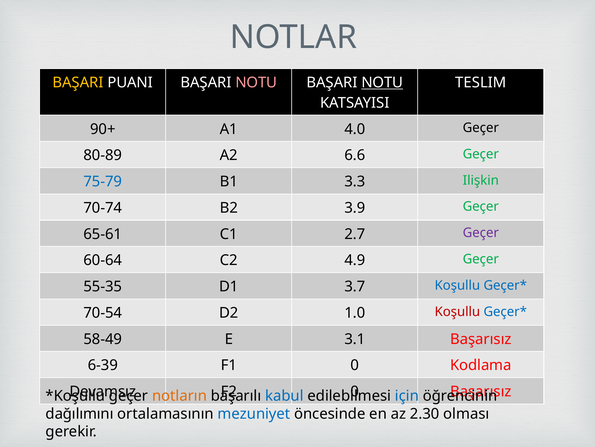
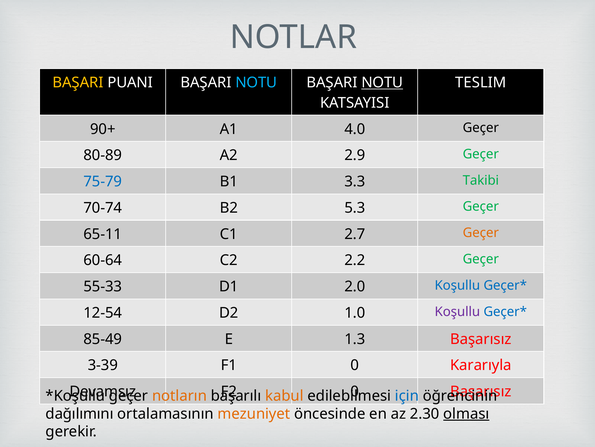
NOTU colour: pink -> light blue (256, 82)
6.6: 6.6 -> 2.9 (355, 155)
Ilişkin: Ilişkin -> Takibi (481, 180)
3.9: 3.9 -> 5.3 (355, 208)
65-61: 65-61 -> 65-11 (103, 234)
Geçer colour: purple -> orange (481, 232)
4.9: 4.9 -> 2.2 (355, 260)
55-35: 55-35 -> 55-33 (103, 286)
3.7: 3.7 -> 2.0 (355, 286)
70-54: 70-54 -> 12-54 (103, 312)
Koşullu colour: red -> purple (457, 311)
58-49: 58-49 -> 85-49 (103, 339)
3.1: 3.1 -> 1.3 (355, 339)
6-39: 6-39 -> 3-39 (103, 365)
Kodlama: Kodlama -> Kararıyla (481, 365)
kabul colour: blue -> orange (284, 395)
mezuniyet colour: blue -> orange (254, 413)
olması underline: none -> present (466, 413)
